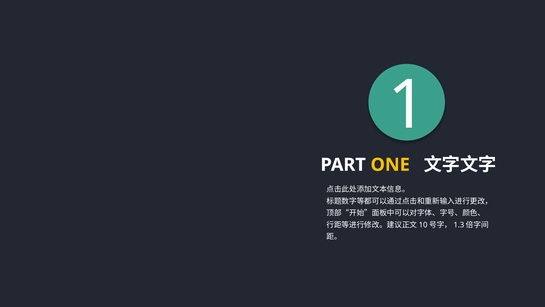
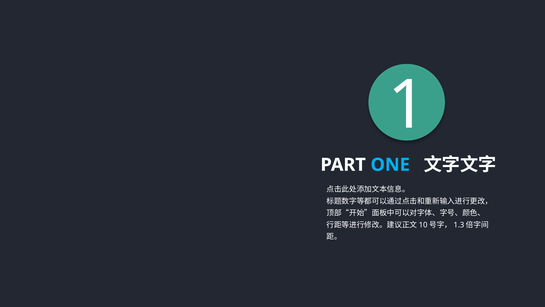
ONE colour: yellow -> light blue (390, 165)
